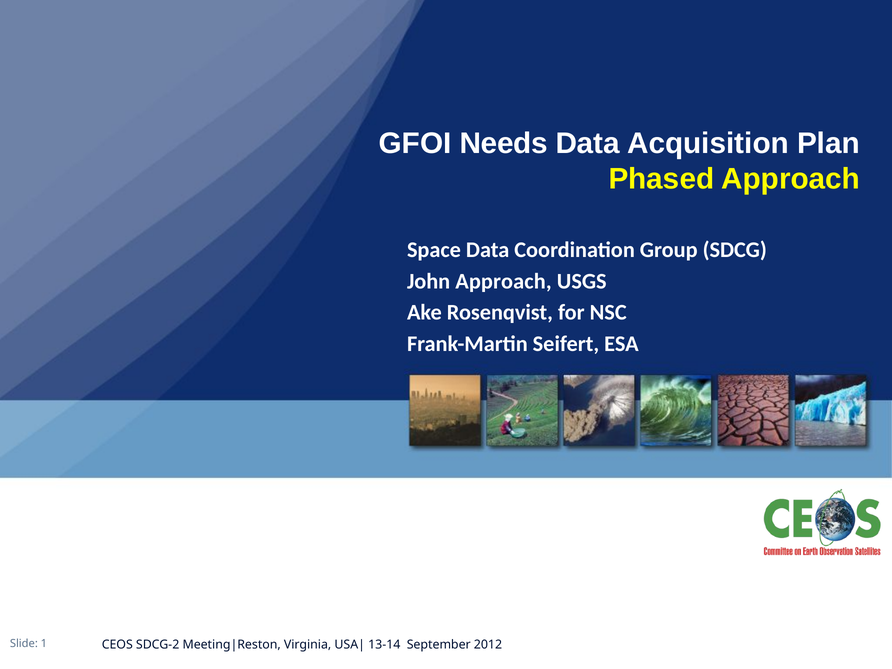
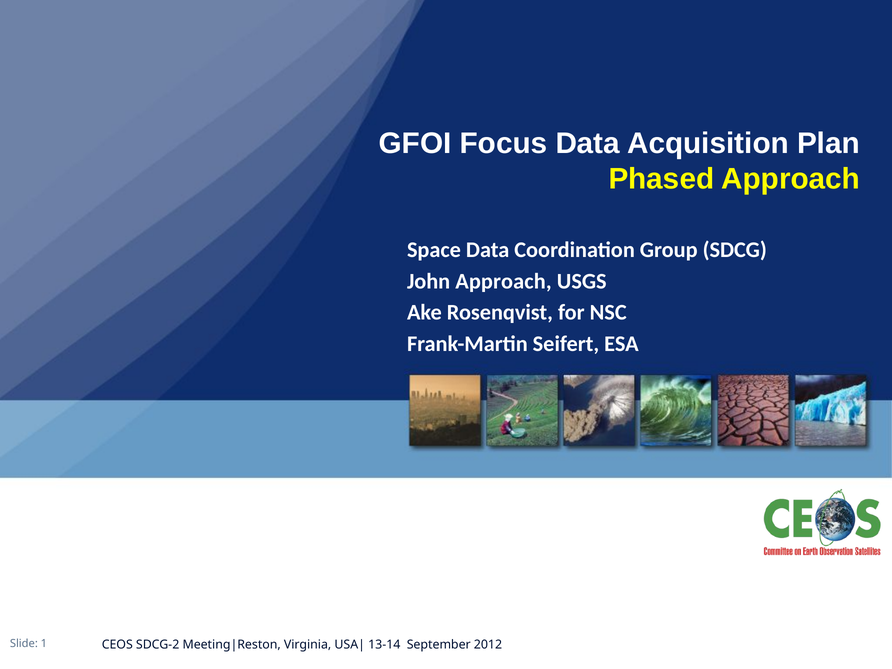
Needs: Needs -> Focus (503, 143)
